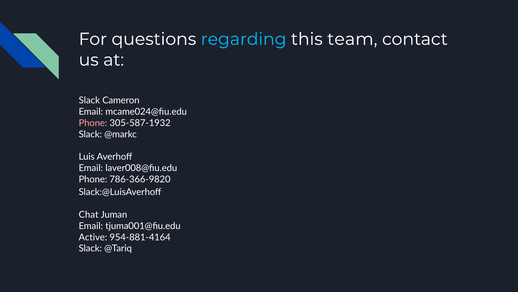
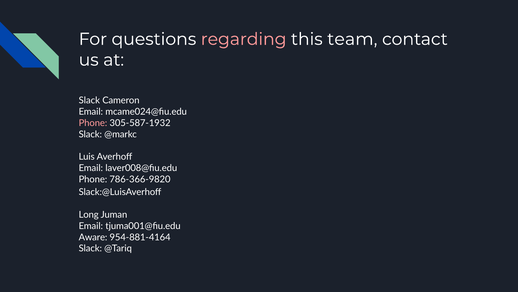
regarding colour: light blue -> pink (244, 39)
Chat: Chat -> Long (89, 214)
Active: Active -> Aware (93, 237)
